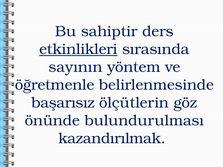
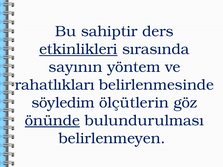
öğretmenle: öğretmenle -> rahatlıkları (55, 85)
başarısız: başarısız -> söyledim (63, 103)
önünde underline: none -> present (52, 121)
kazandırılmak: kazandırılmak -> belirlenmeyen (112, 138)
